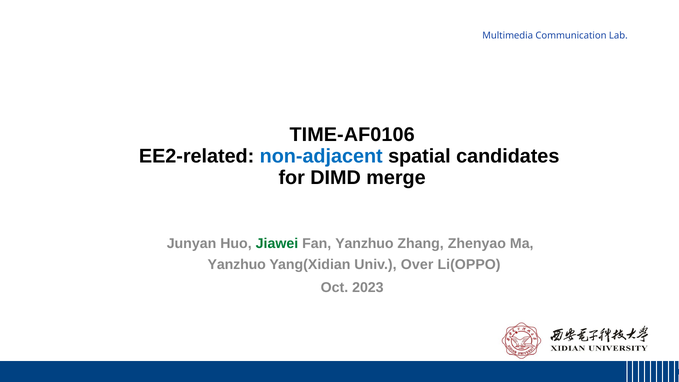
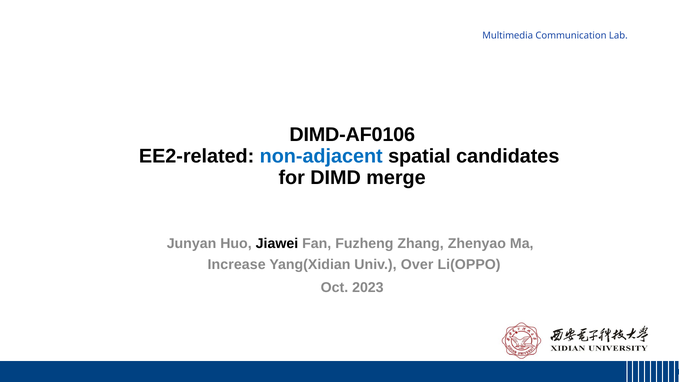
TIME-AF0106: TIME-AF0106 -> DIMD-AF0106 (352, 135)
Jiawei colour: green -> black (277, 243)
Fan Yanzhuo: Yanzhuo -> Fuzheng (364, 243)
Yanzhuo: Yanzhuo -> Increase (237, 265)
